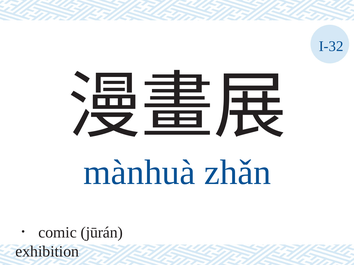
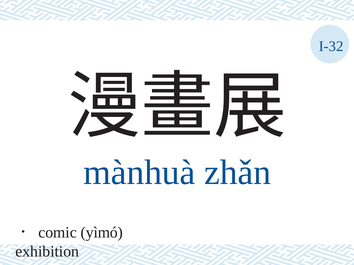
jūrán: jūrán -> yìmó (102, 233)
